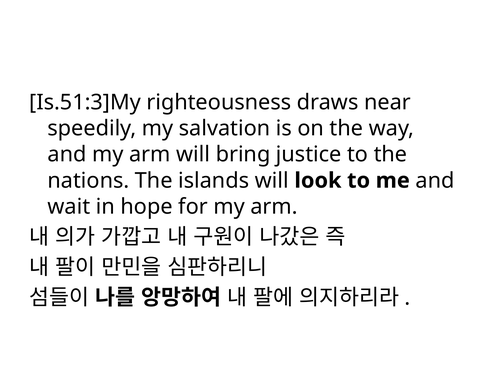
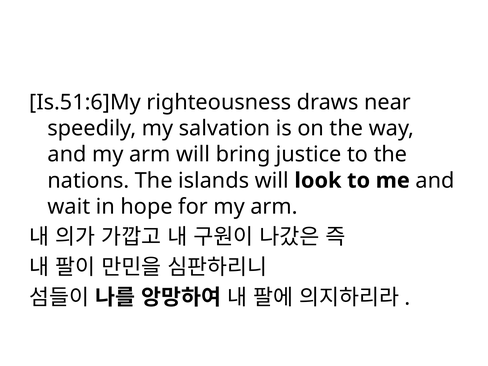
Is.51:3]My: Is.51:3]My -> Is.51:6]My (85, 102)
